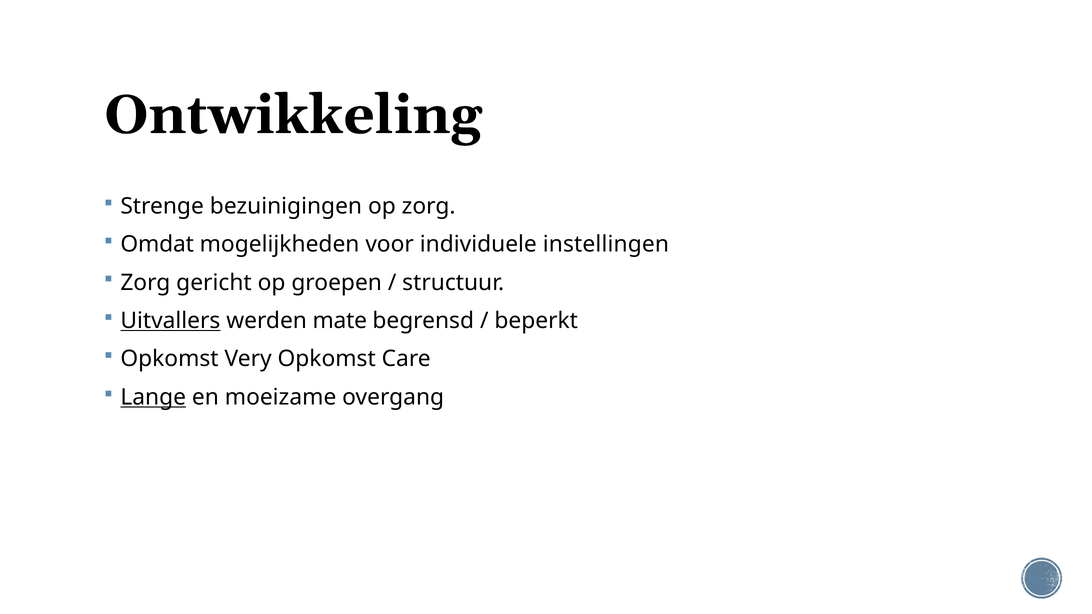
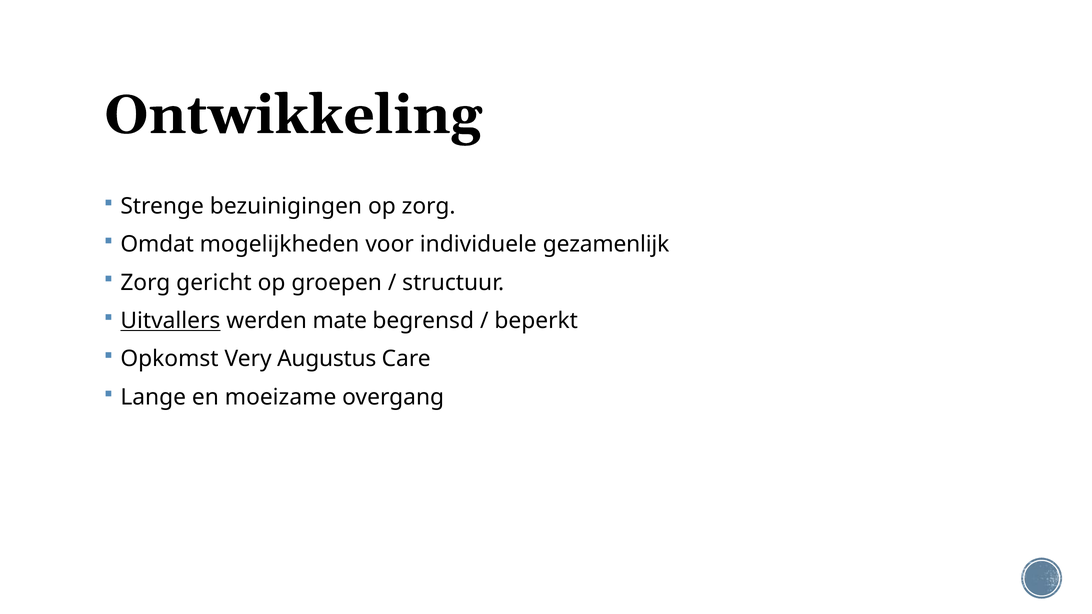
instellingen: instellingen -> gezamenlijk (606, 244)
Very Opkomst: Opkomst -> Augustus (327, 359)
Lange underline: present -> none (153, 397)
